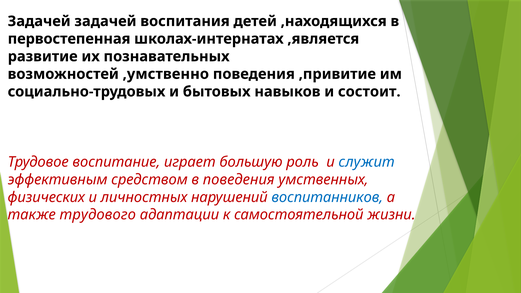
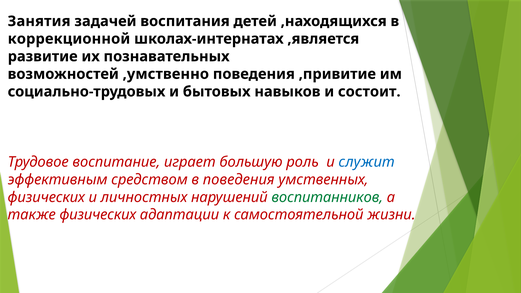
Задачей: Задачей -> Занятия (39, 21)
первостепенная: первостепенная -> коррекционной (69, 39)
воспитанников colour: blue -> green (327, 197)
также трудового: трудового -> физических (98, 215)
